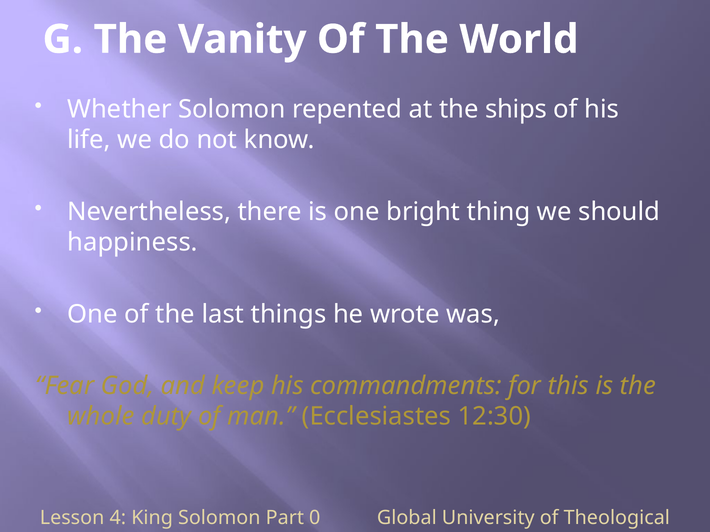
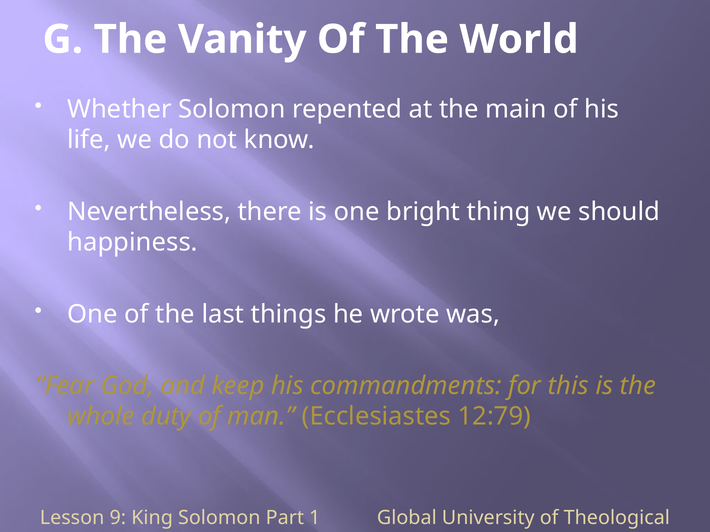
ships: ships -> main (516, 109)
12:30: 12:30 -> 12:79 (494, 417)
4: 4 -> 9 (118, 518)
0: 0 -> 1 (315, 518)
